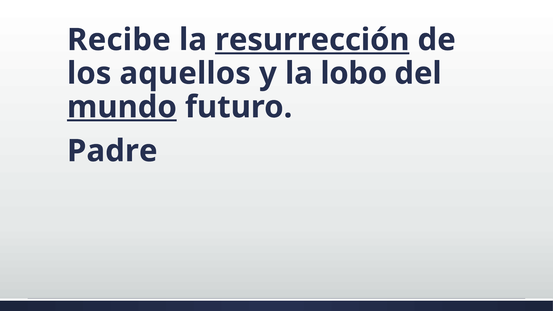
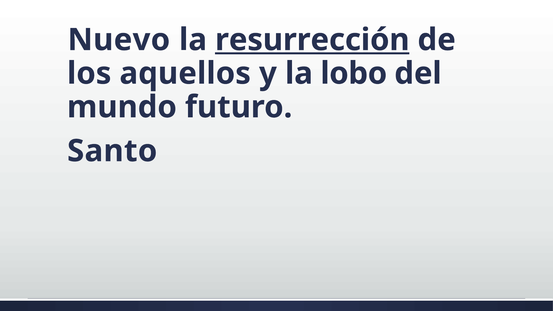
Recibe: Recibe -> Nuevo (119, 40)
mundo underline: present -> none (122, 107)
Padre: Padre -> Santo (112, 151)
